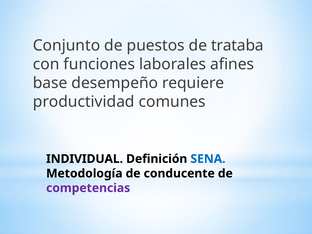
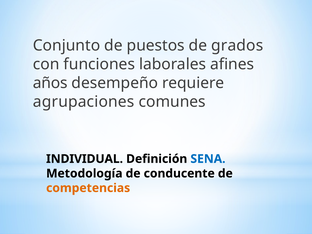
trataba: trataba -> grados (237, 45)
base: base -> años (50, 83)
productividad: productividad -> agrupaciones (84, 102)
competencias colour: purple -> orange (88, 188)
